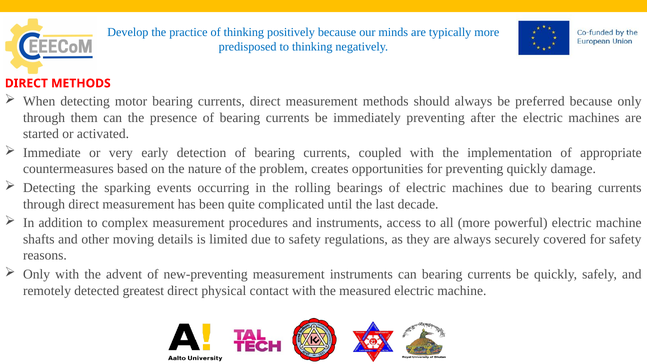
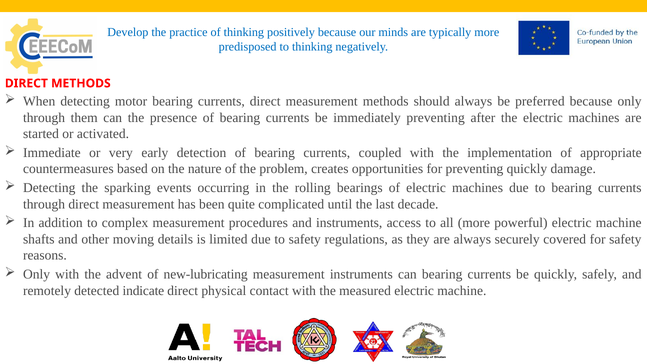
new-preventing: new-preventing -> new-lubricating (206, 274)
greatest: greatest -> indicate (143, 290)
